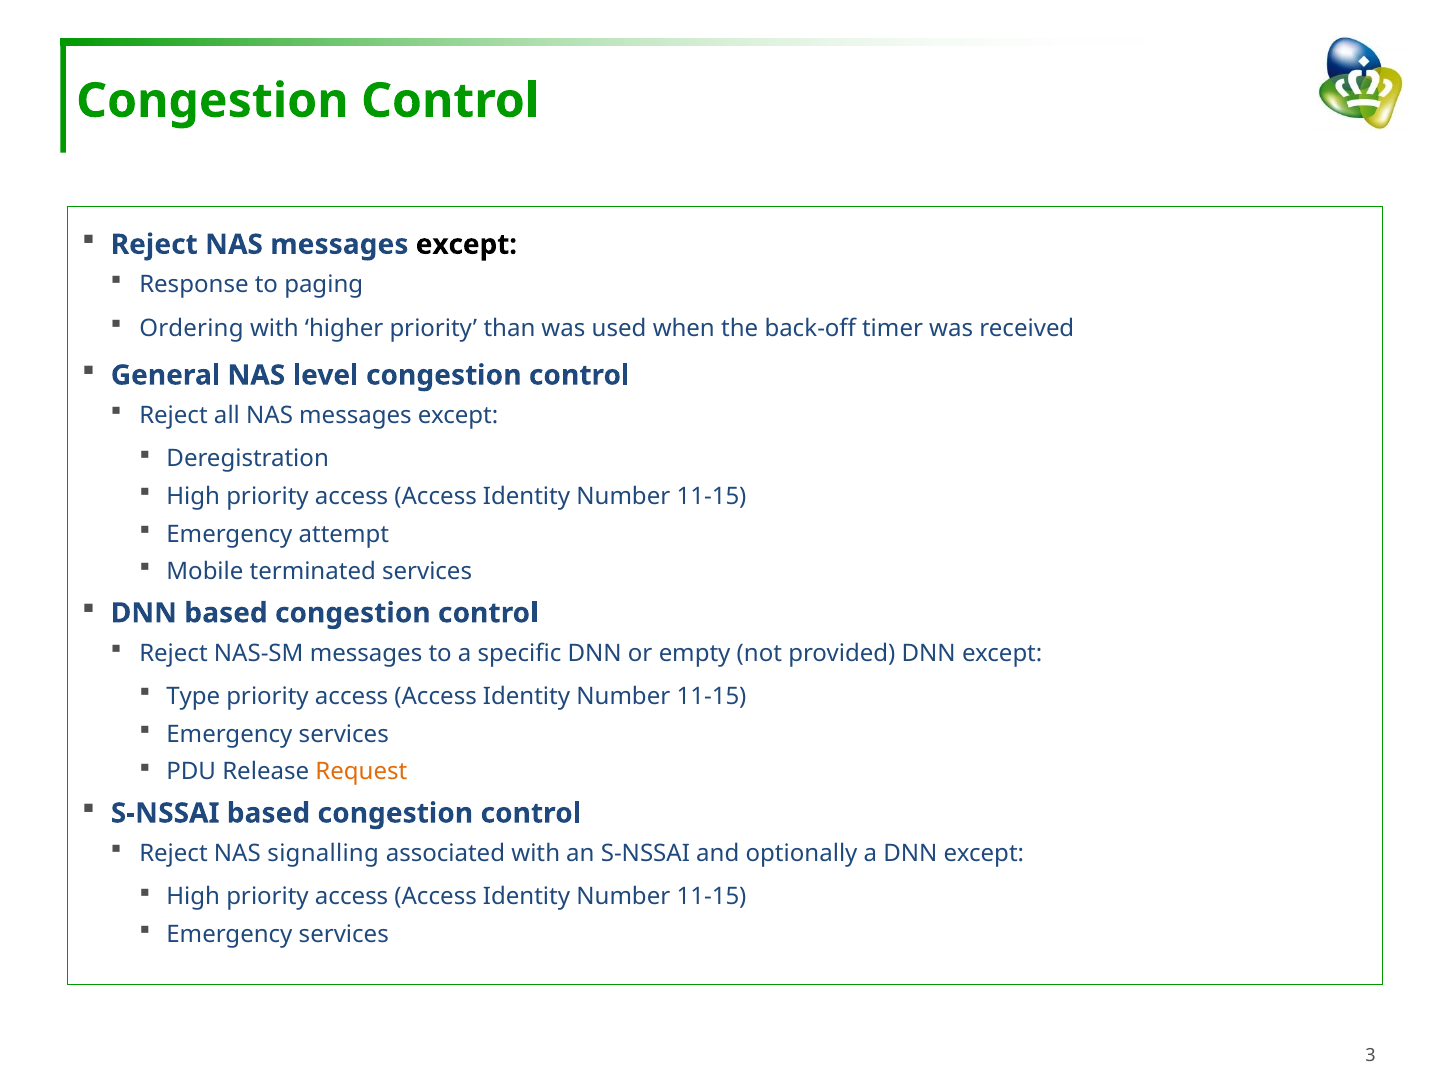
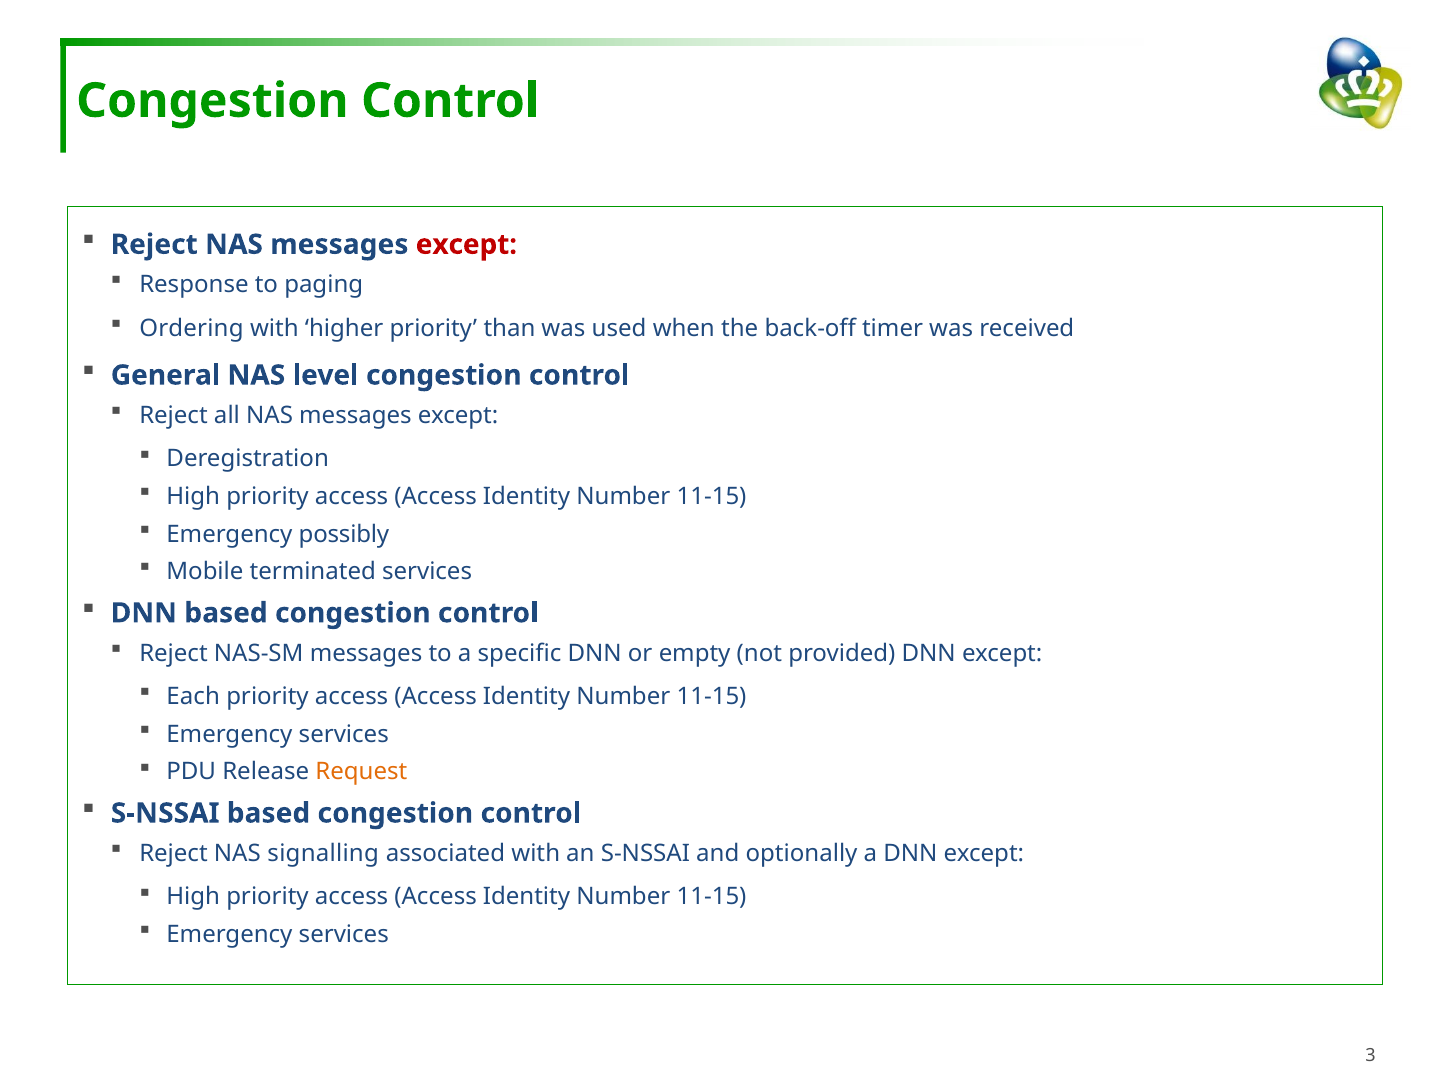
except colour: black -> red (466, 244)
attempt: attempt -> possibly (344, 534)
Type: Type -> Each (193, 696)
